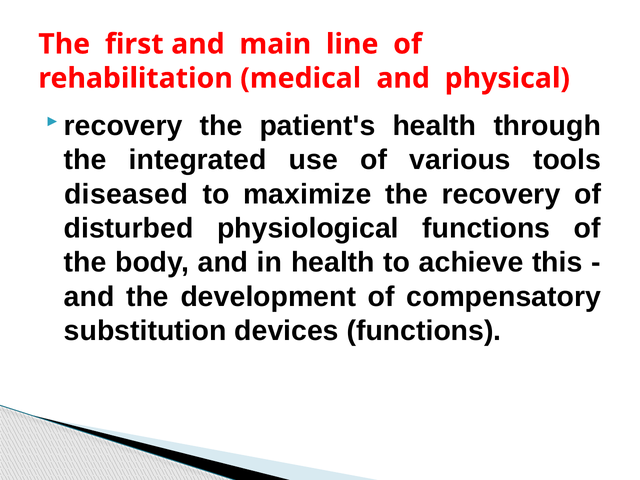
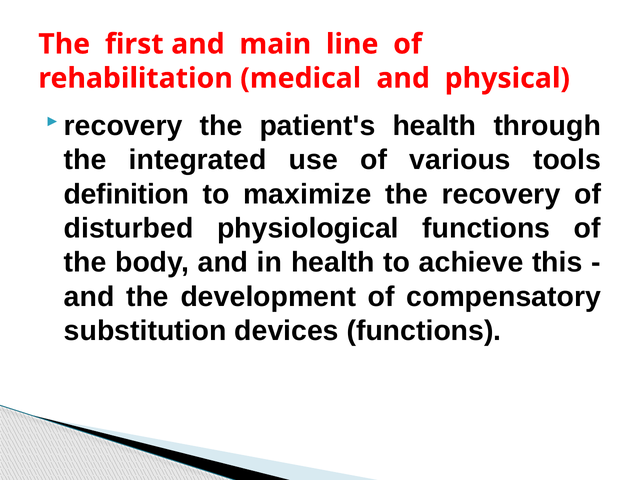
diseased: diseased -> definition (126, 194)
